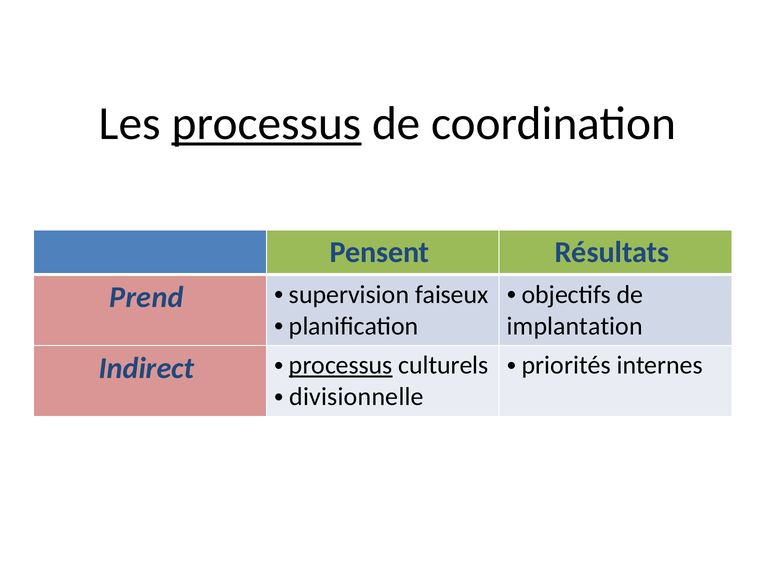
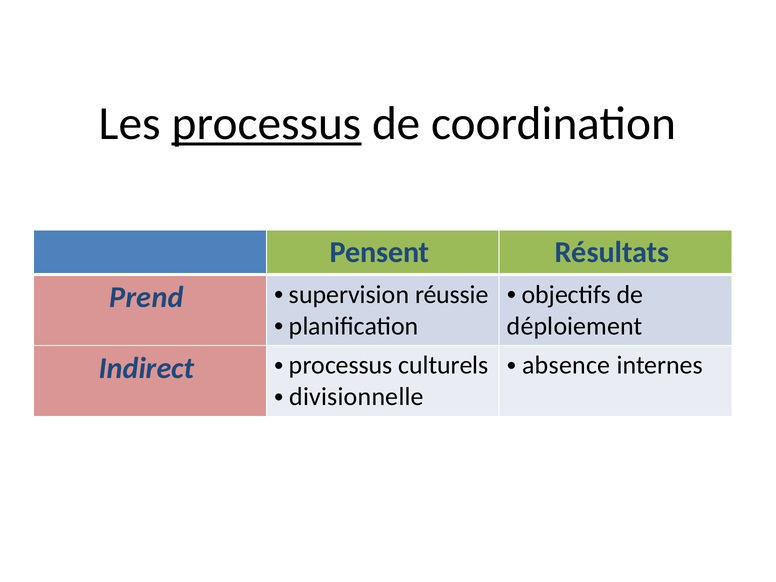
faiseux: faiseux -> réussie (452, 294)
implantation: implantation -> déploiement (575, 326)
priorités: priorités -> absence (566, 365)
processus underline: present -> none (341, 365)
